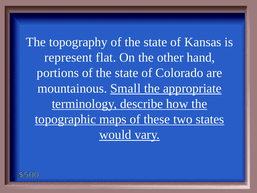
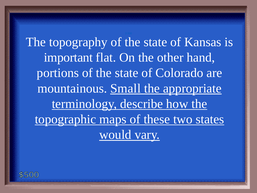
represent: represent -> important (68, 57)
